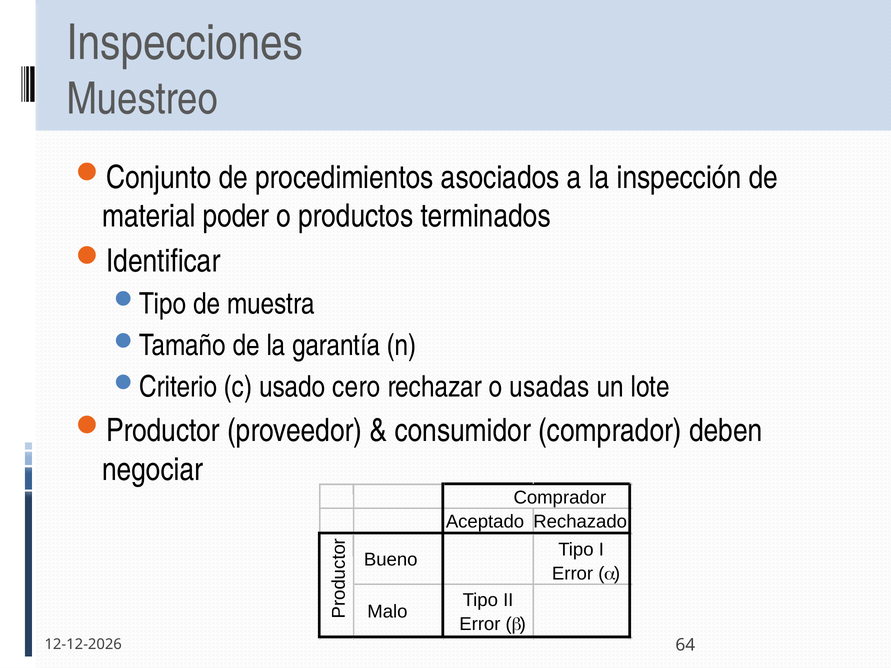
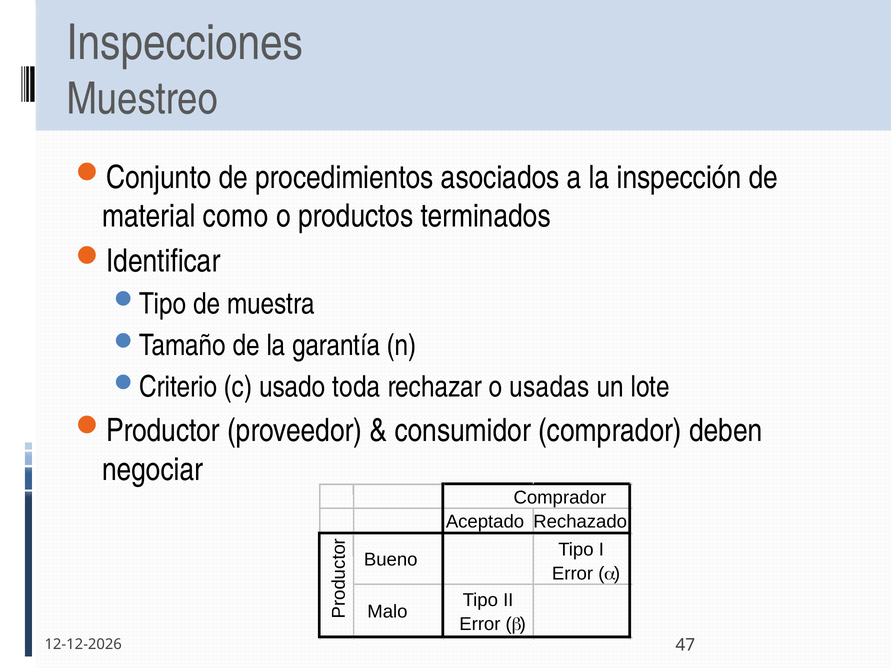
poder: poder -> como (236, 216)
cero: cero -> toda (356, 387)
64: 64 -> 47 (685, 645)
